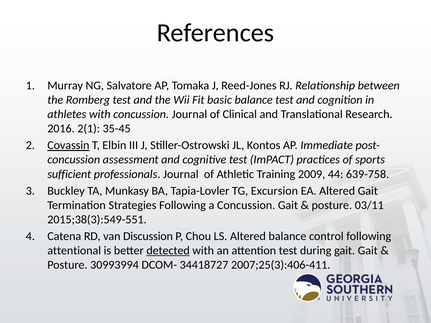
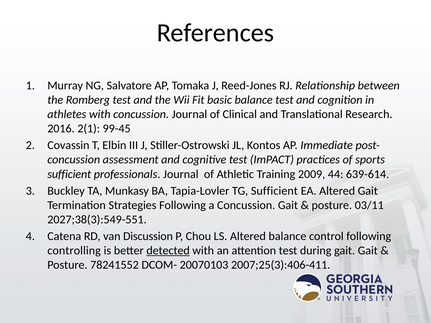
35-45: 35-45 -> 99-45 (117, 129)
Covassin underline: present -> none (68, 145)
639-758: 639-758 -> 639-614 (368, 174)
TG Excursion: Excursion -> Sufficient (274, 191)
2015;38(3):549-551: 2015;38(3):549-551 -> 2027;38(3):549-551 (97, 220)
attentional: attentional -> controlling (74, 251)
30993994: 30993994 -> 78241552 (114, 265)
34418727: 34418727 -> 20070103 (204, 265)
